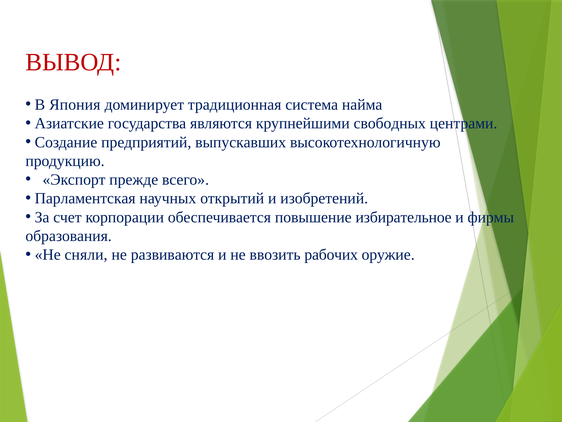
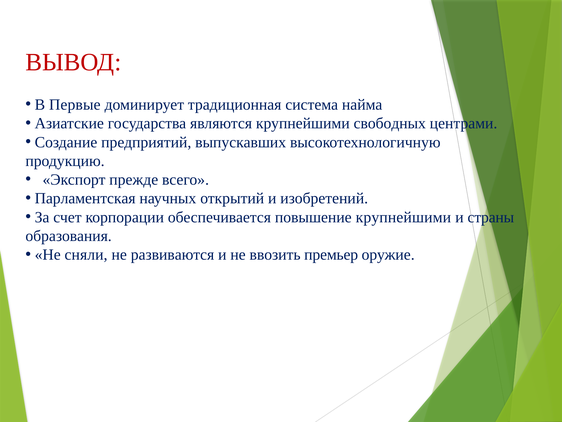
Япония: Япония -> Первые (75, 105)
повышение избирательное: избирательное -> крупнейшими (403, 217)
фирмы: фирмы -> страны (491, 217)
рабочих: рабочих -> премьер (331, 254)
